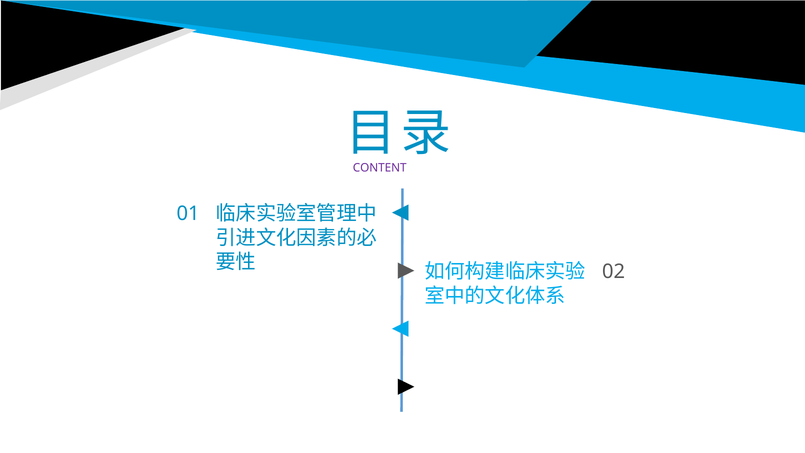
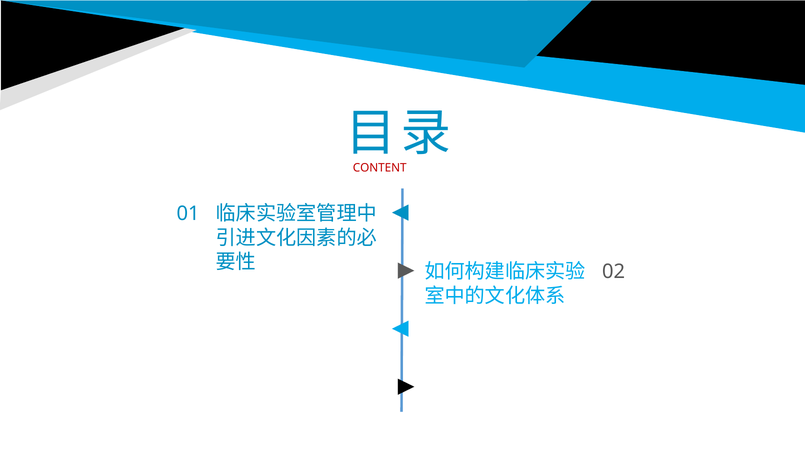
CONTENT colour: purple -> red (380, 168)
